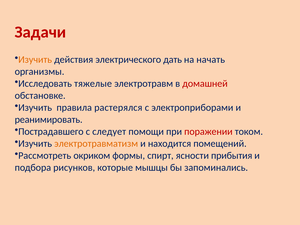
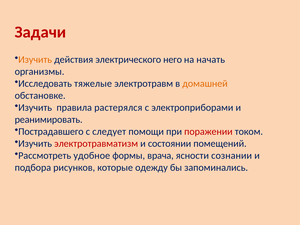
дать: дать -> него (173, 60)
домашней colour: red -> orange (205, 84)
электротравматизм colour: orange -> red (96, 144)
находится: находится -> состоянии (170, 144)
окриком: окриком -> удобное (92, 156)
спирт: спирт -> врача (160, 156)
прибытия: прибытия -> сознании (232, 156)
мышцы: мышцы -> одежду (152, 168)
